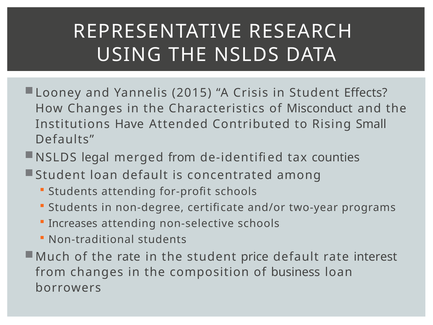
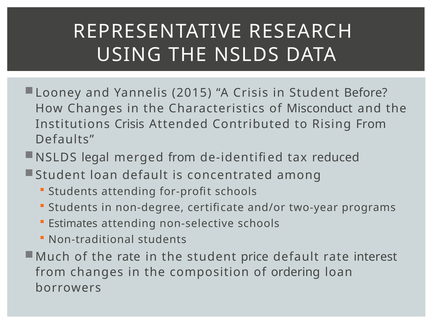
Effects: Effects -> Before (366, 93)
Institutions Have: Have -> Crisis (129, 124)
Rising Small: Small -> From (371, 124)
counties: counties -> reduced (336, 157)
Increases: Increases -> Estimates (73, 223)
business: business -> ordering (296, 272)
